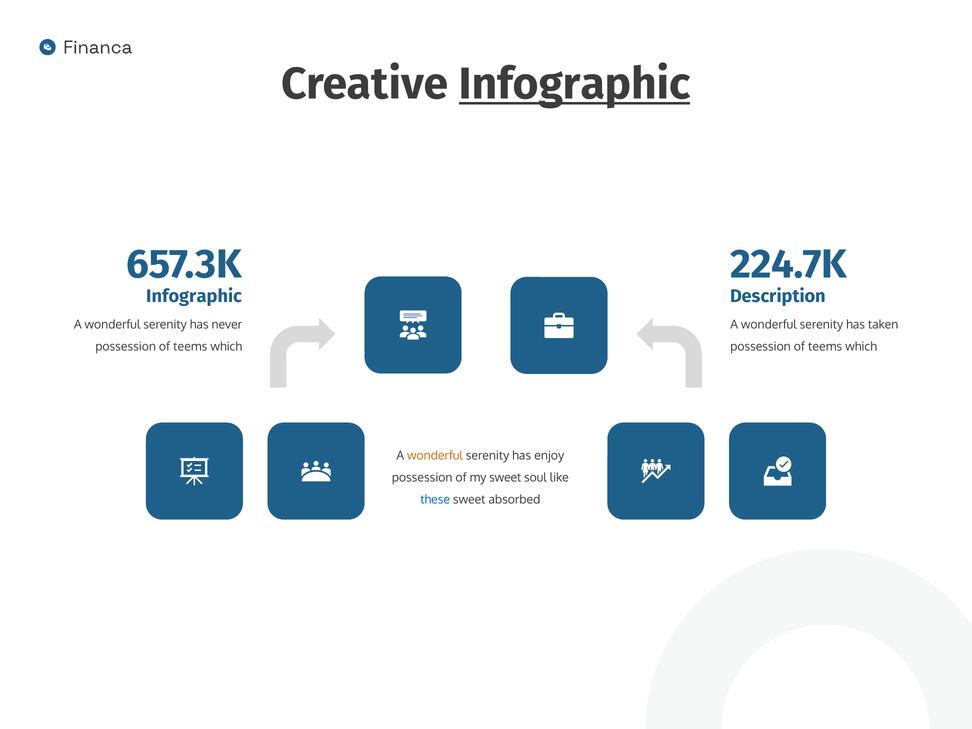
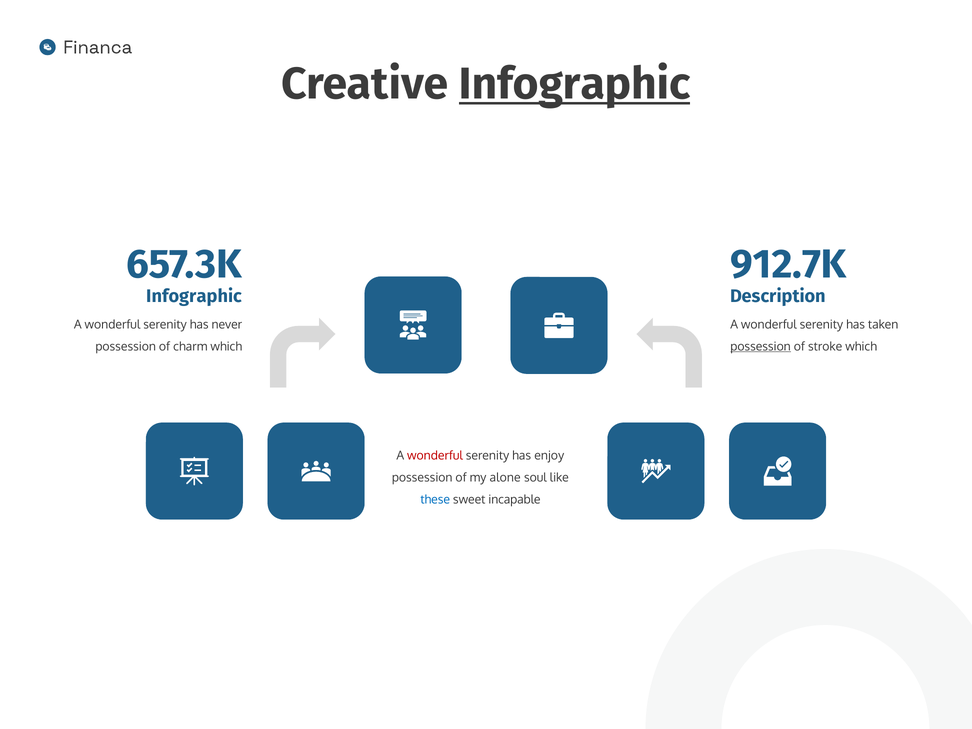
224.7K: 224.7K -> 912.7K (788, 264)
teems: teems -> charm (190, 347)
possession underline: none -> present (761, 347)
teems: teems -> stroke (825, 347)
wonderful colour: orange -> red (435, 456)
my sweet: sweet -> alone (505, 478)
absorbed: absorbed -> incapable (514, 500)
